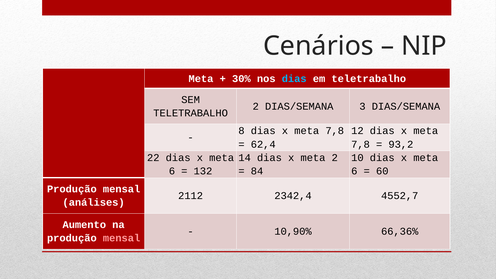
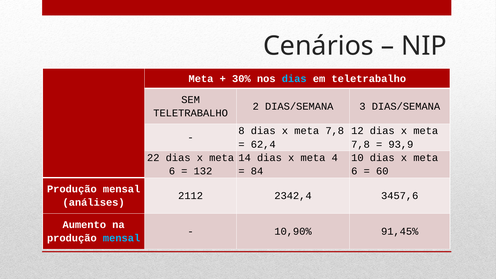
93,2: 93,2 -> 93,9 (401, 144)
meta 2: 2 -> 4 (335, 158)
4552,7: 4552,7 -> 3457,6 (400, 196)
66,36%: 66,36% -> 91,45% (400, 231)
mensal colour: pink -> light blue (122, 238)
